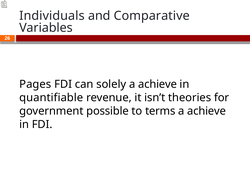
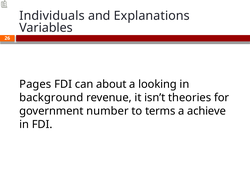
Comparative: Comparative -> Explanations (152, 16)
solely: solely -> about (111, 84)
achieve: achieve -> looking (158, 84)
quantifiable: quantifiable -> background (51, 97)
possible: possible -> number (107, 111)
